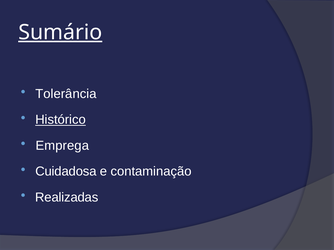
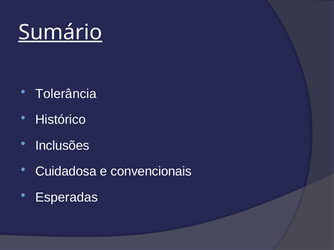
Histórico underline: present -> none (61, 120)
Emprega: Emprega -> Inclusões (62, 146)
contaminação: contaminação -> convencionais (151, 172)
Realizadas: Realizadas -> Esperadas (67, 198)
